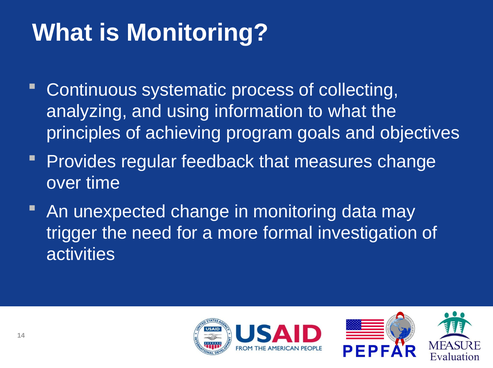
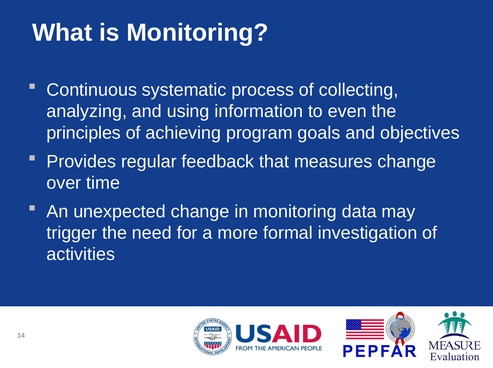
to what: what -> even (347, 112)
